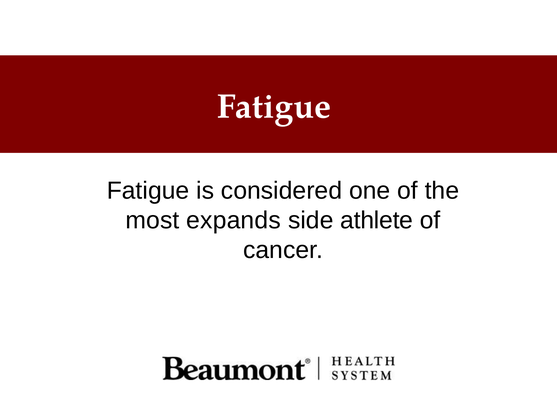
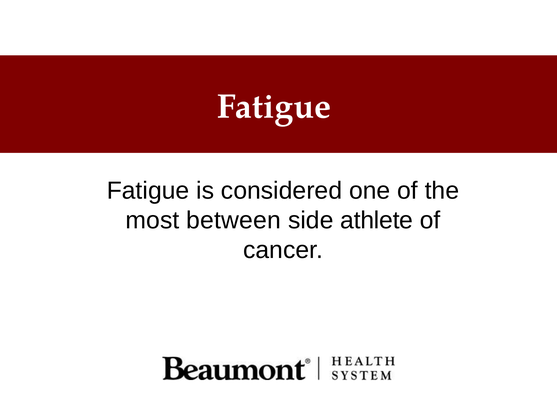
expands: expands -> between (234, 221)
